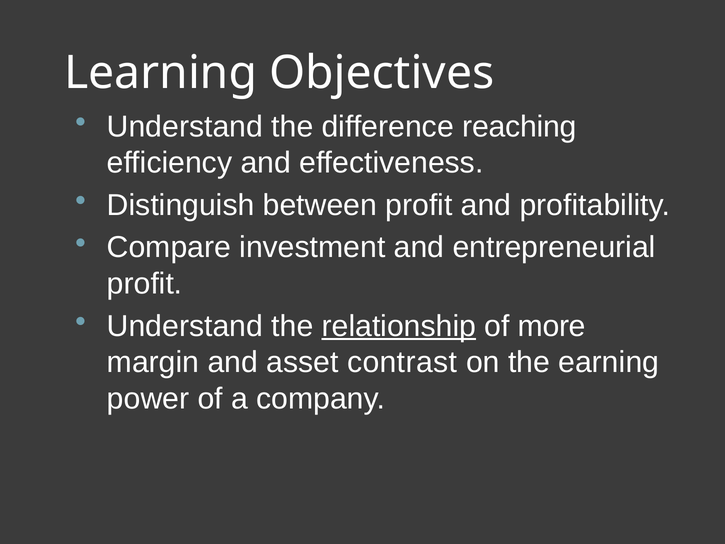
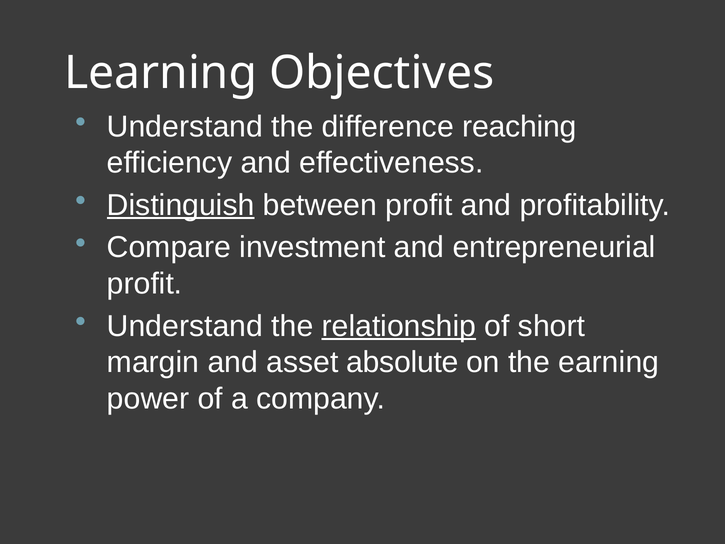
Distinguish underline: none -> present (181, 205)
more: more -> short (552, 326)
contrast: contrast -> absolute (402, 362)
